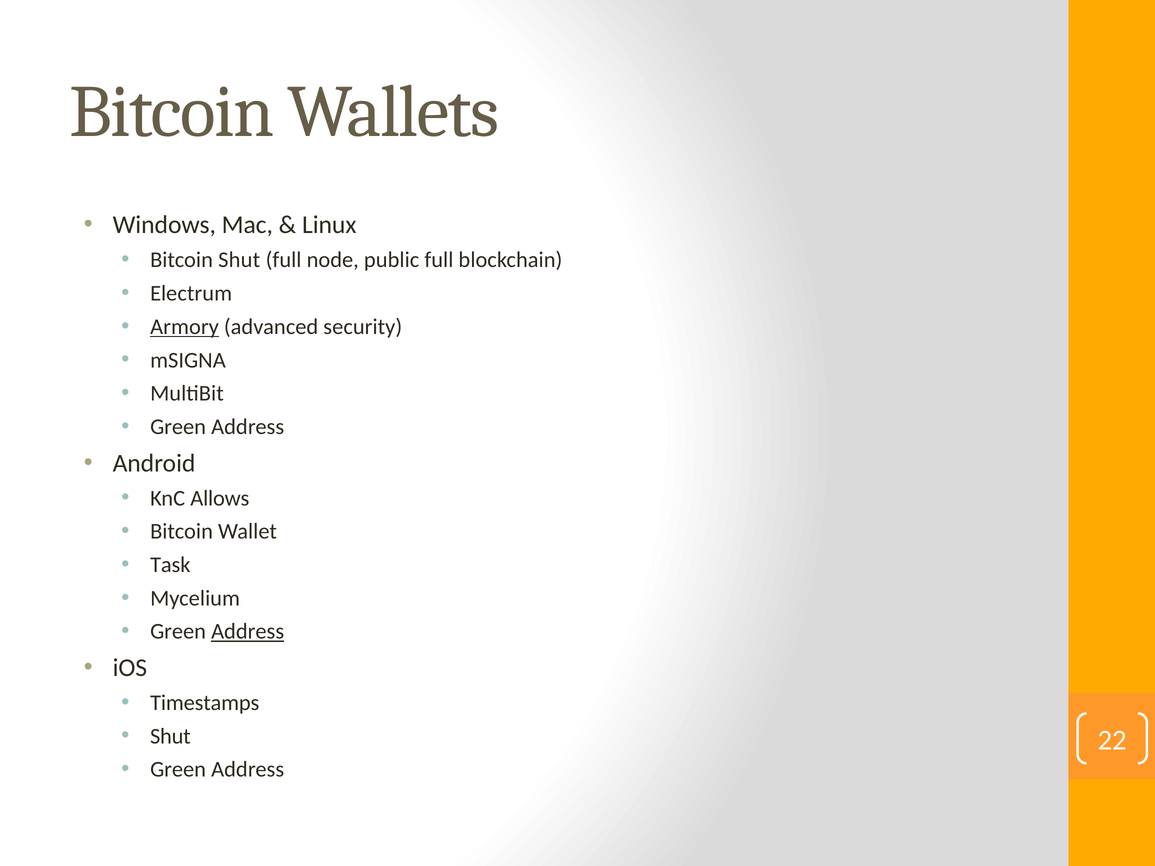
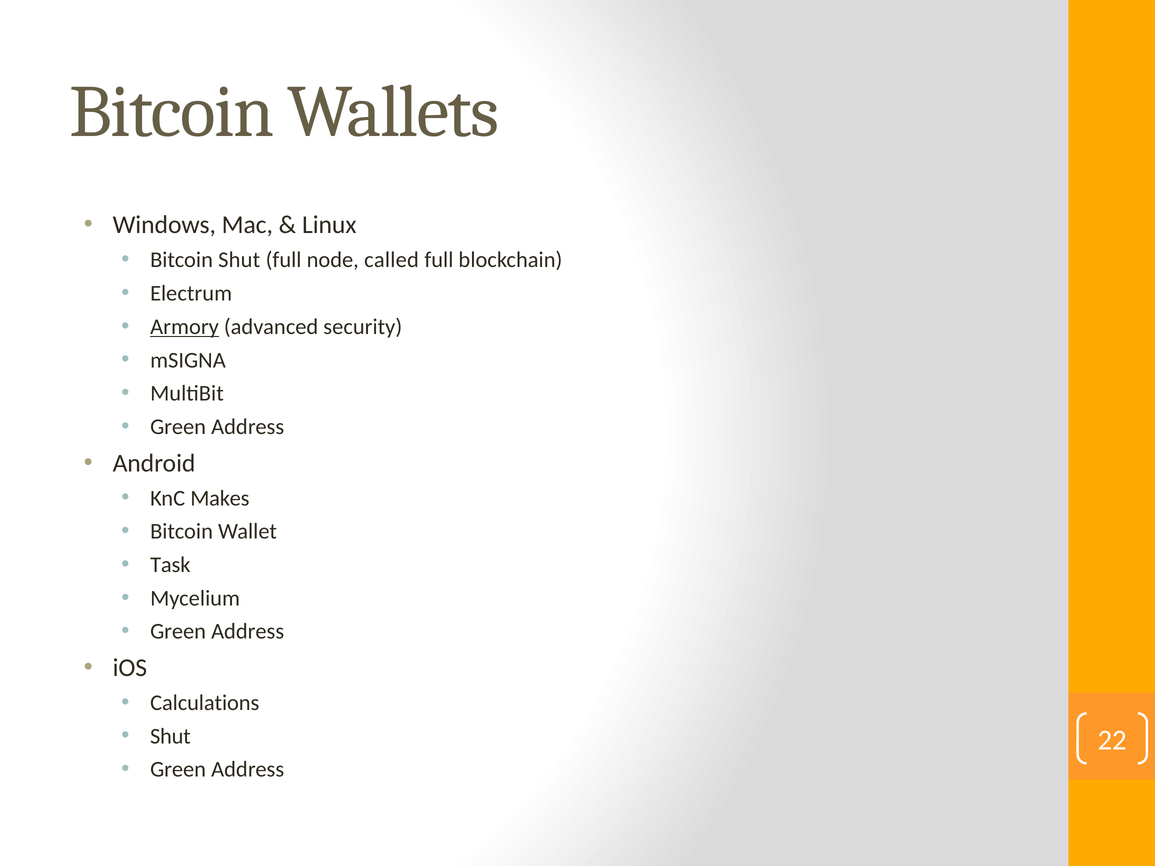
public: public -> called (392, 260)
Allows: Allows -> Makes (220, 498)
Address underline: present -> none (248, 632)
Timestamps: Timestamps -> Calculations (205, 703)
